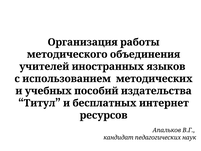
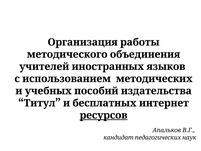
ресурсов underline: none -> present (104, 115)
